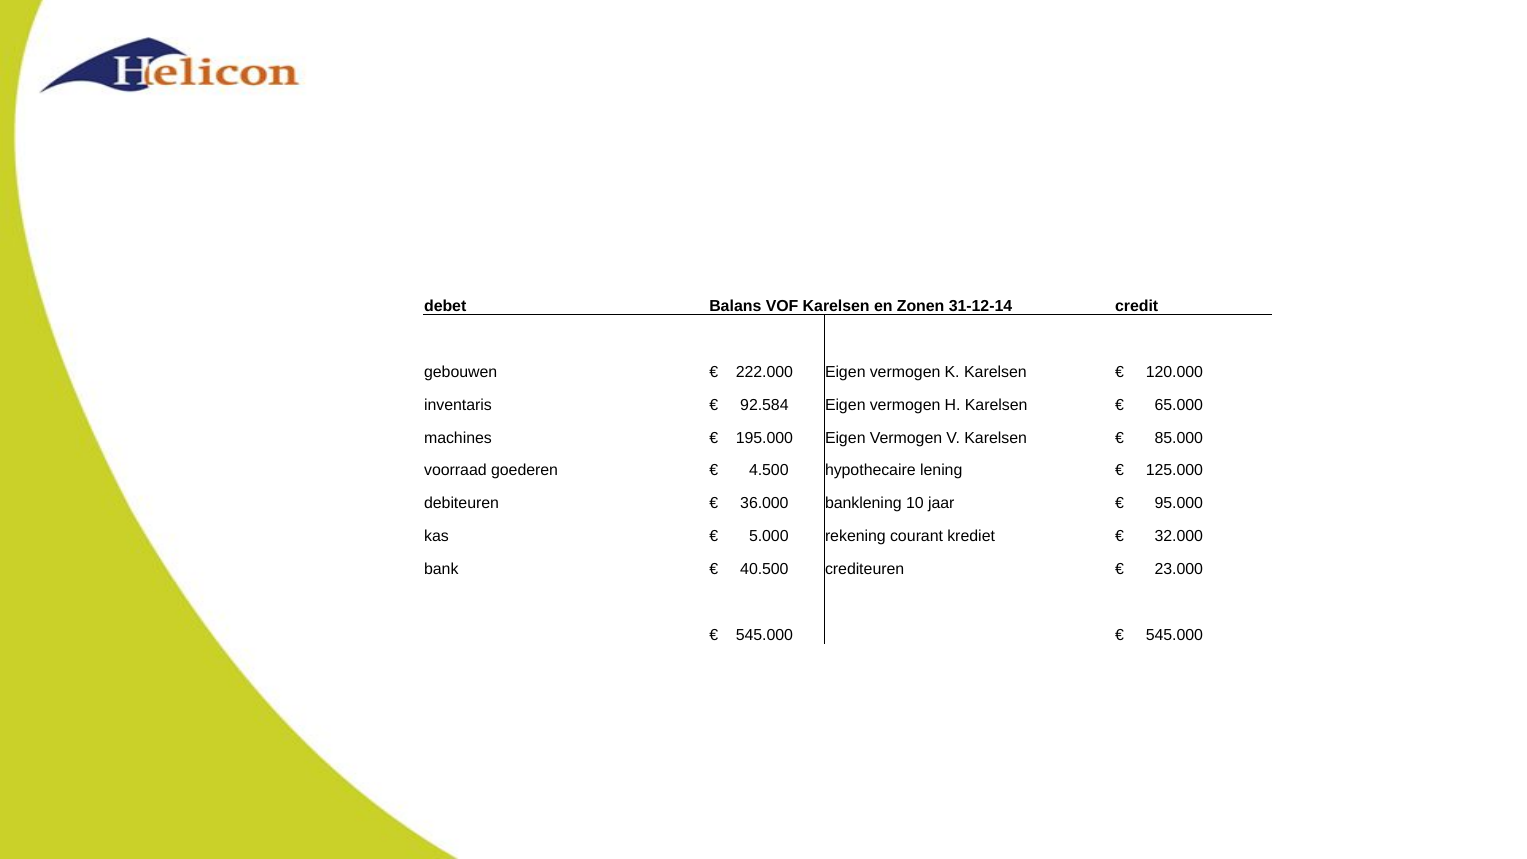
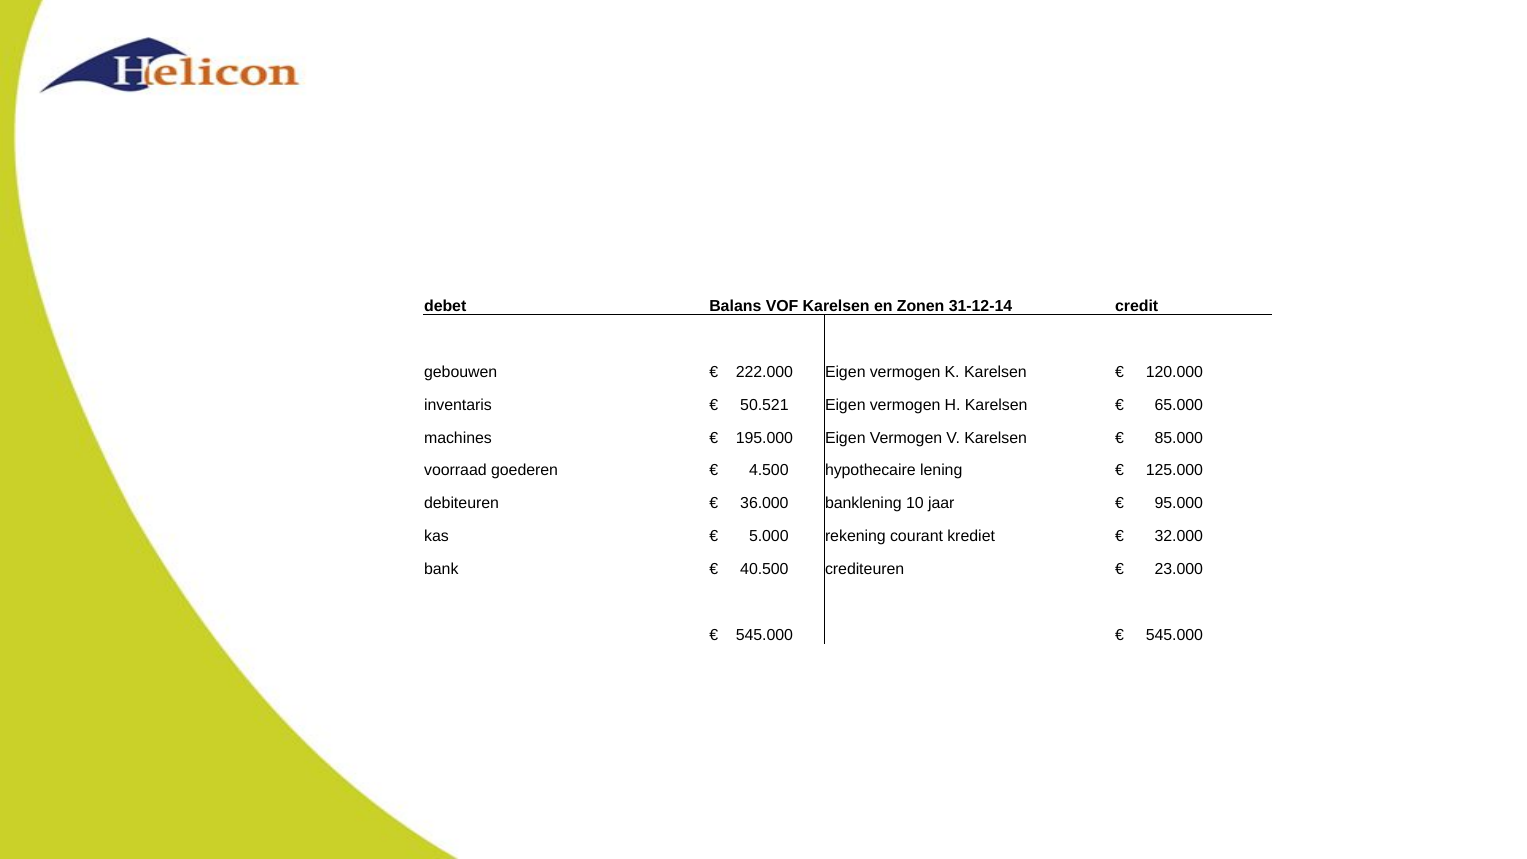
92.584: 92.584 -> 50.521 (764, 405)
